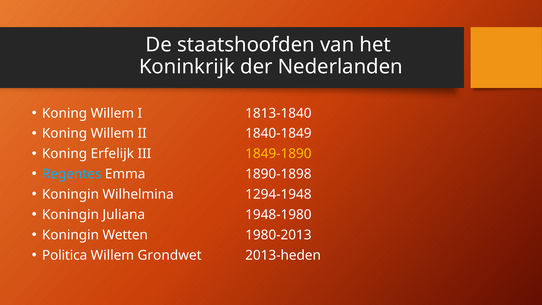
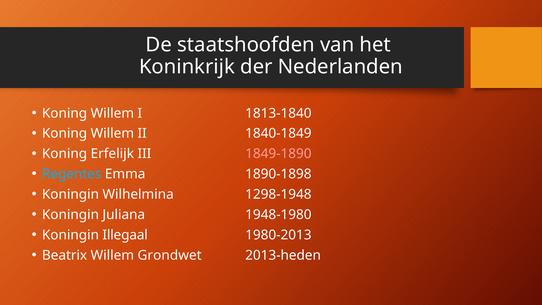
1849-1890 colour: yellow -> pink (278, 154)
1294-1948: 1294-1948 -> 1298-1948 (278, 194)
Wetten: Wetten -> Illegaal (125, 235)
Politica: Politica -> Beatrix (65, 255)
